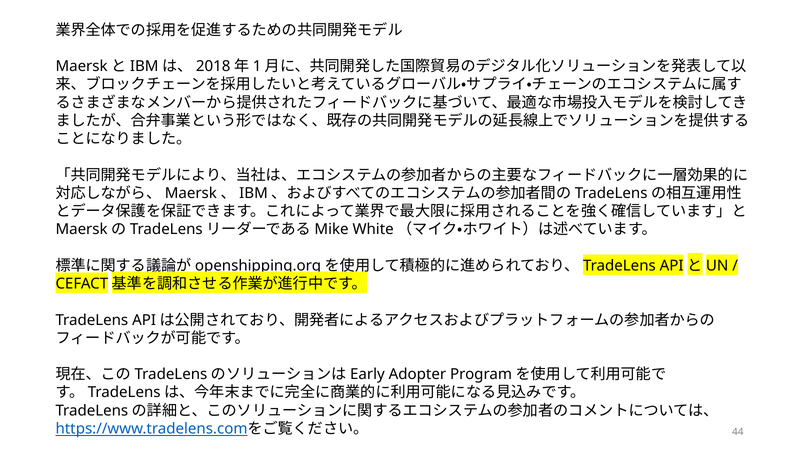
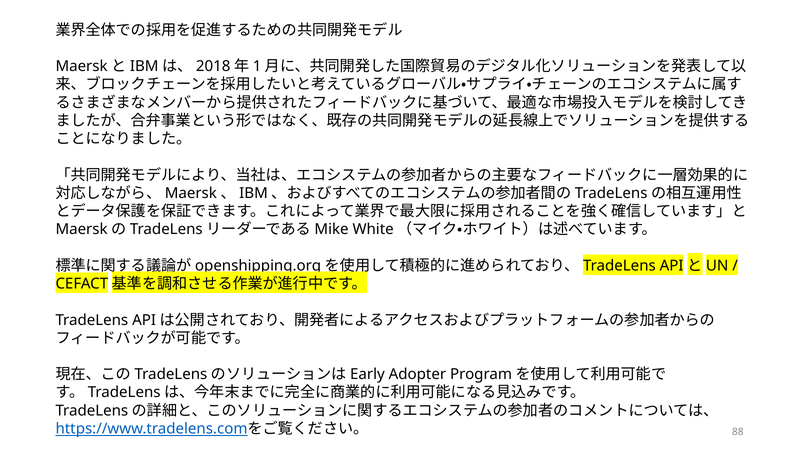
44: 44 -> 88 (738, 432)
